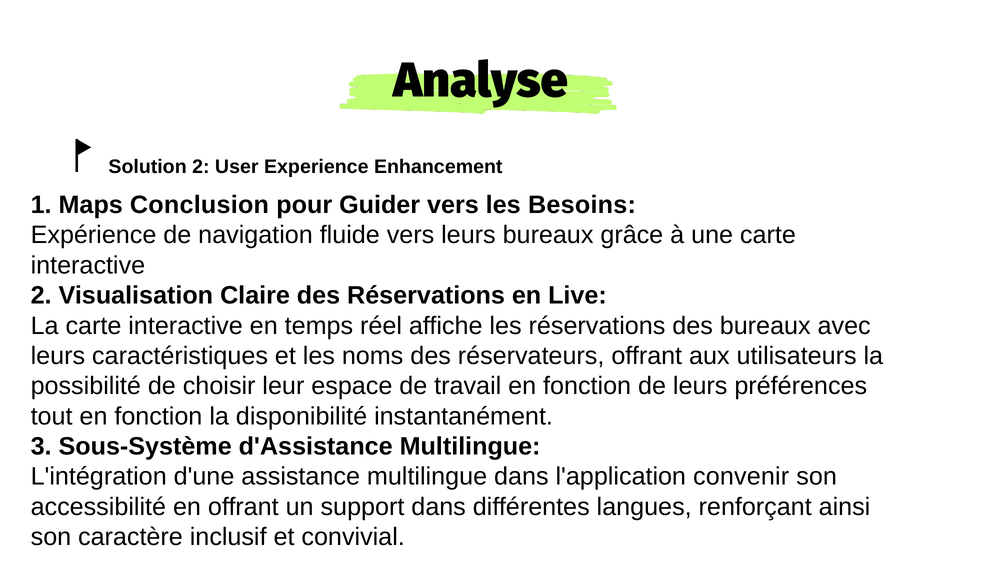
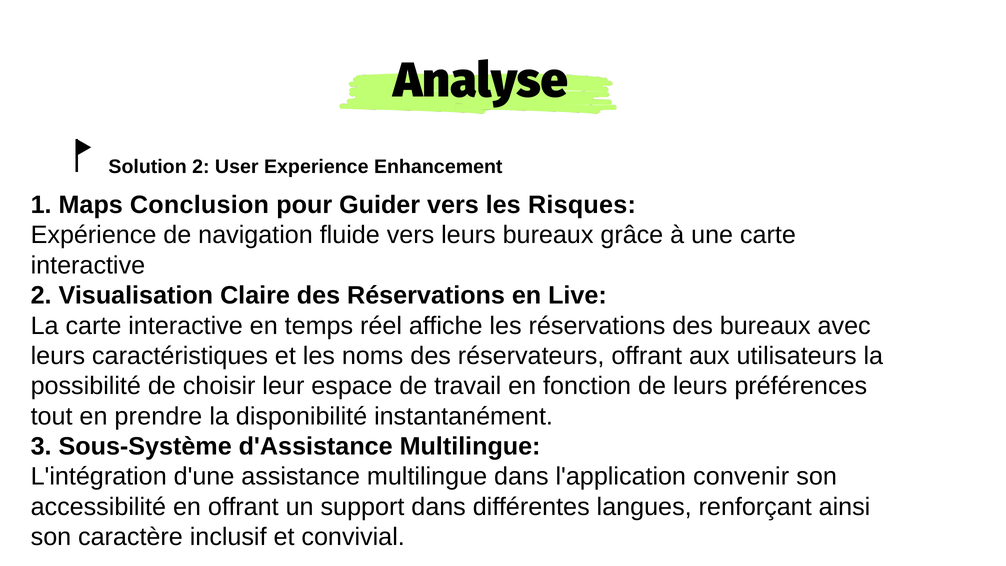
Besoins: Besoins -> Risques (582, 205)
tout en fonction: fonction -> prendre (158, 416)
